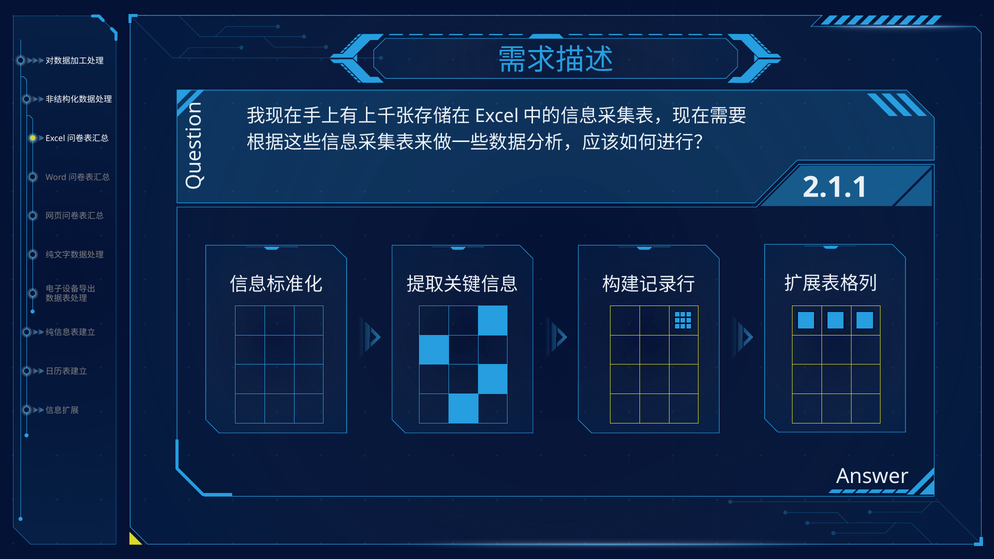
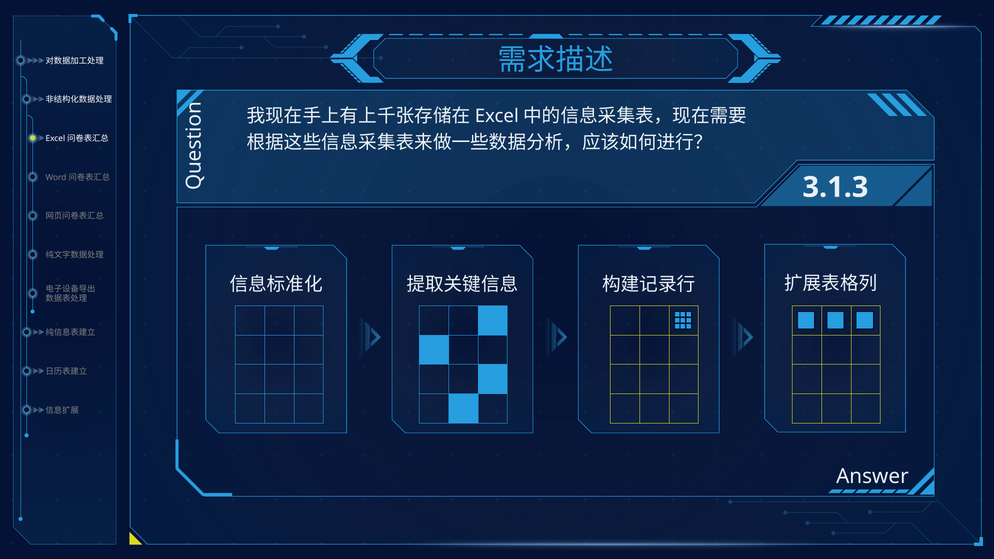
2.1.1: 2.1.1 -> 3.1.3 (835, 187)
